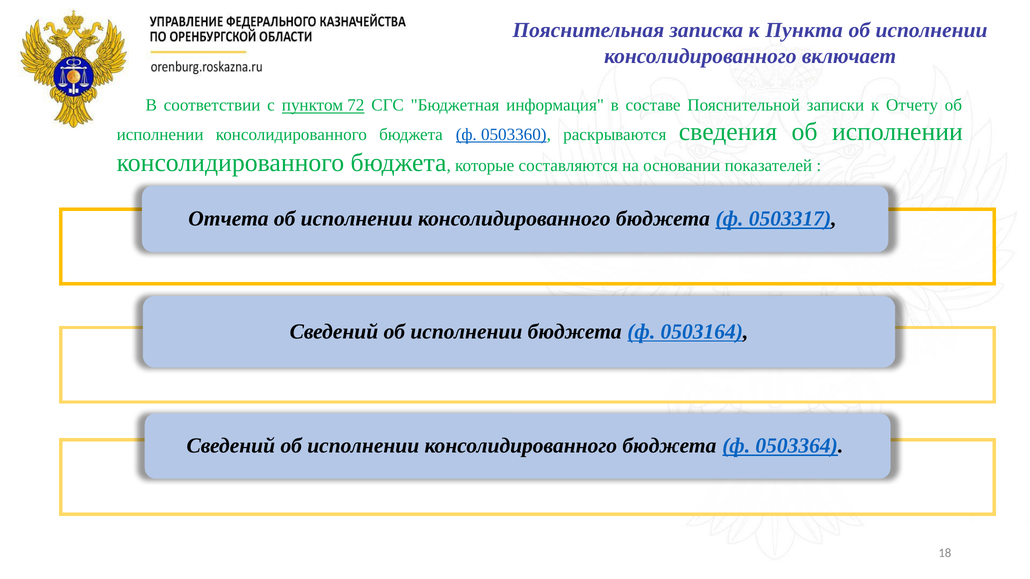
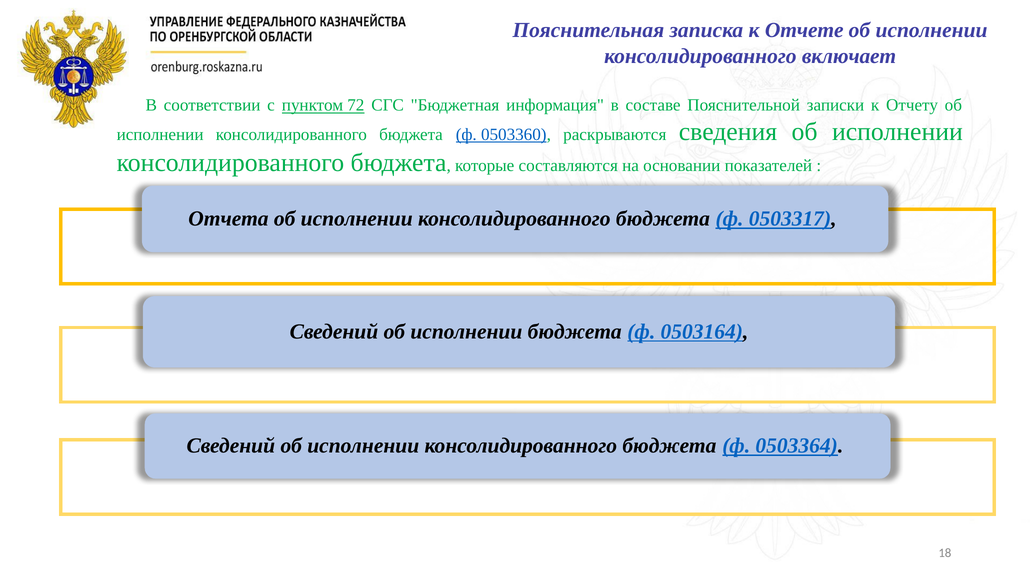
Пункта: Пункта -> Отчете (804, 30)
